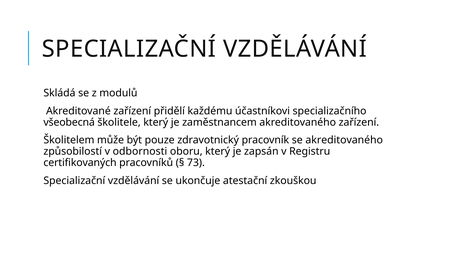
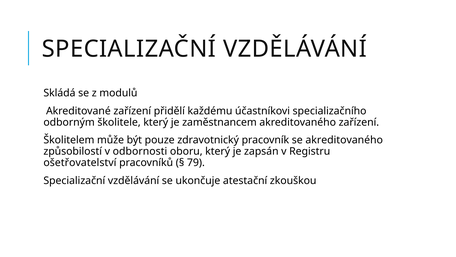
všeobecná: všeobecná -> odborným (69, 122)
certifikovaných: certifikovaných -> ošetřovatelství (80, 162)
73: 73 -> 79 (196, 162)
